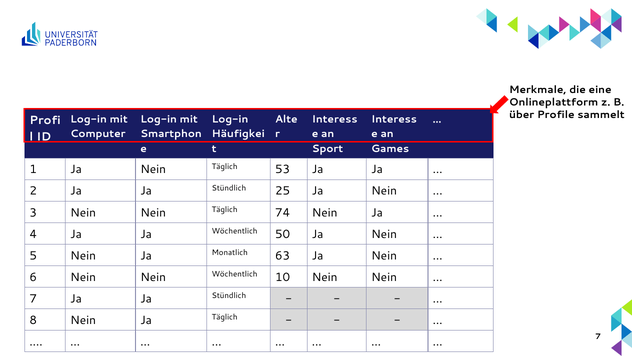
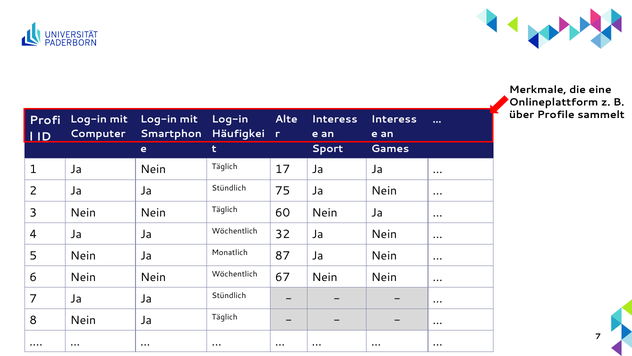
53: 53 -> 17 (283, 169)
25: 25 -> 75 (283, 191)
74: 74 -> 60 (283, 212)
50: 50 -> 32 (283, 234)
63: 63 -> 87 (283, 255)
10: 10 -> 67 (283, 277)
